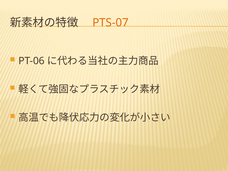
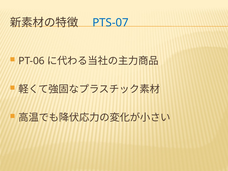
PTS-07 colour: orange -> blue (110, 23)
